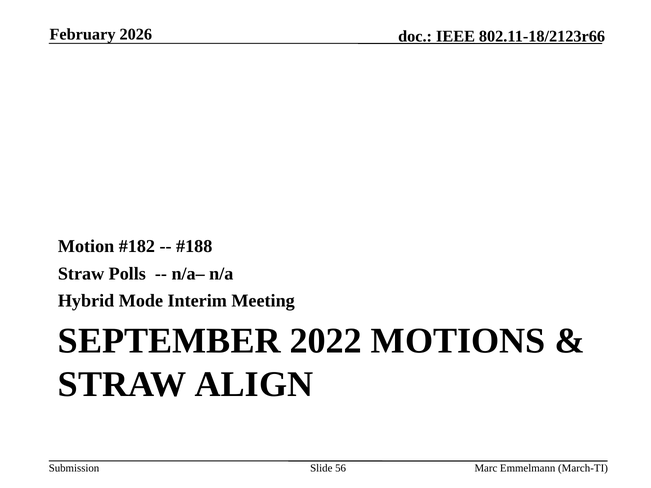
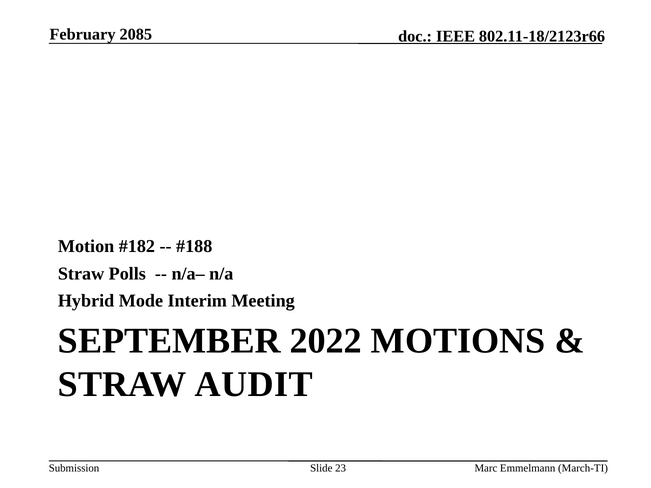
2026: 2026 -> 2085 (136, 35)
ALIGN: ALIGN -> AUDIT (254, 385)
56: 56 -> 23 (341, 468)
